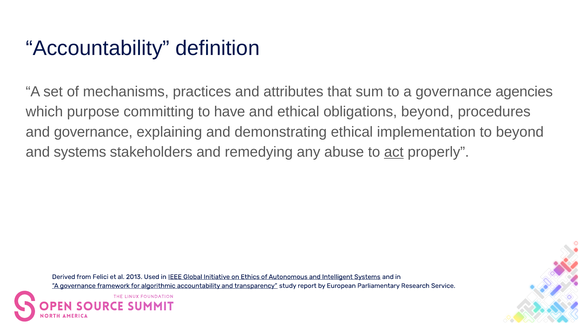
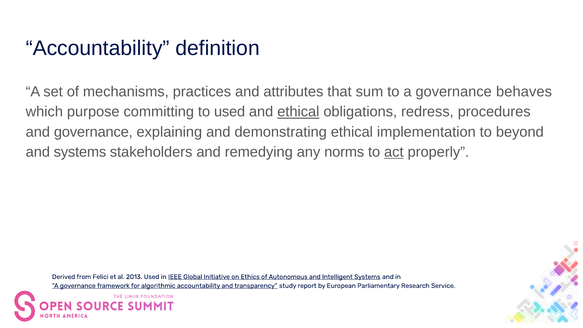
agencies: agencies -> behaves (524, 92)
to have: have -> used (230, 112)
ethical underline: none -> present (298, 112)
obligations beyond: beyond -> redress (427, 112)
abuse: abuse -> norms (344, 152)
